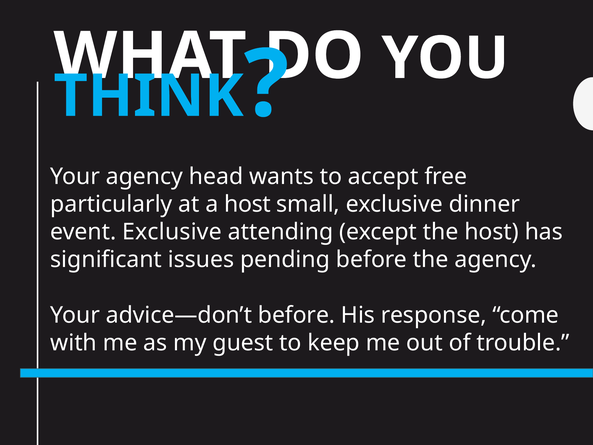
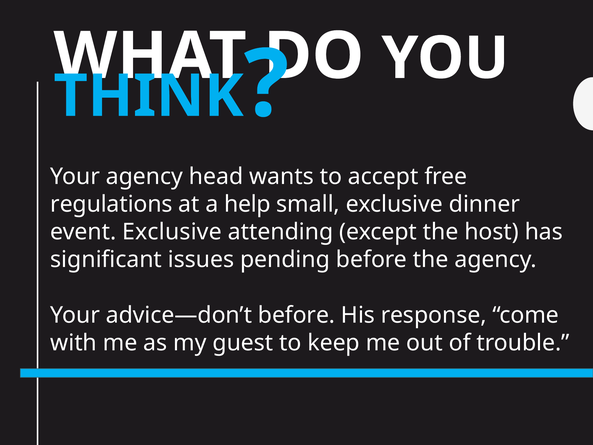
particularly: particularly -> regulations (111, 204)
a host: host -> help (247, 204)
